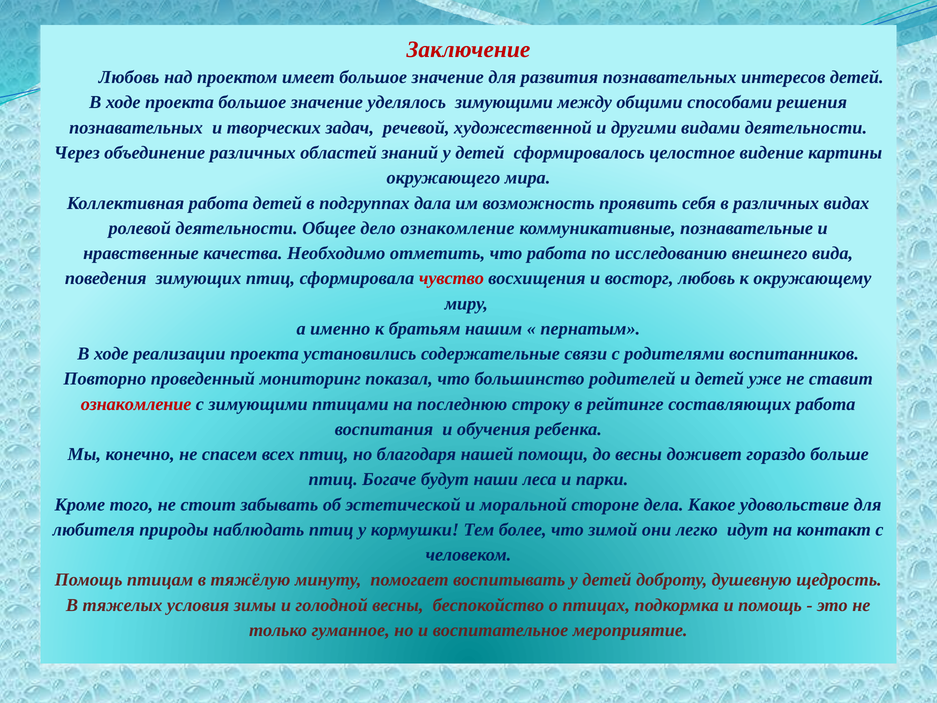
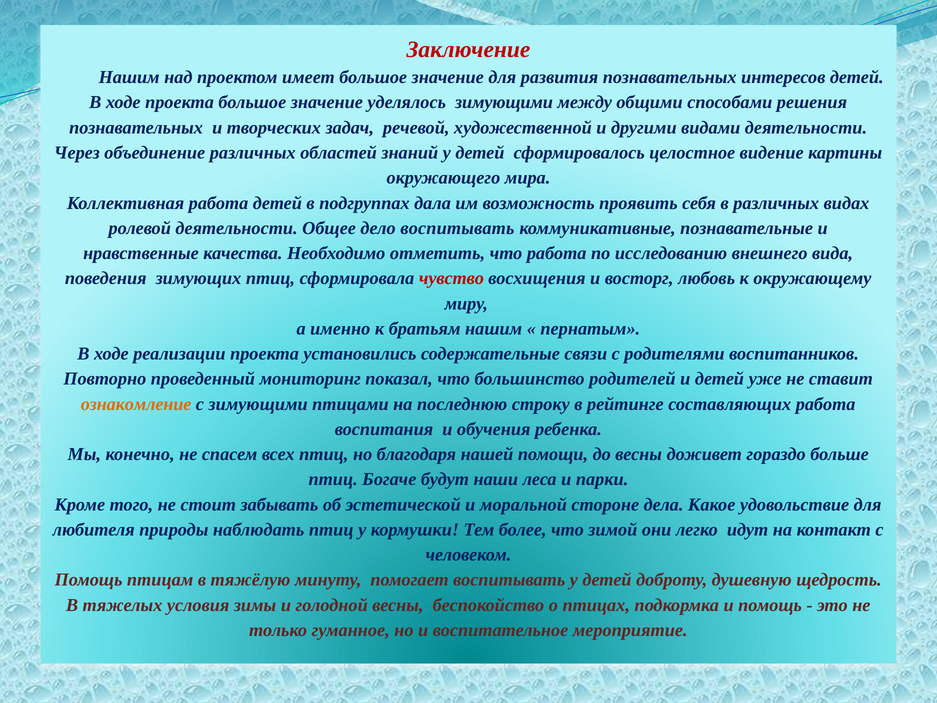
Любовь: Любовь -> Нашим (129, 77)
дело ознакомление: ознакомление -> воспитывать (457, 228)
ознакомление colour: red -> orange (136, 404)
